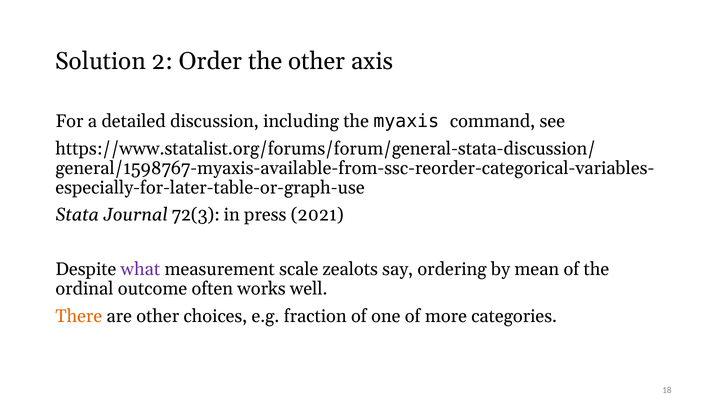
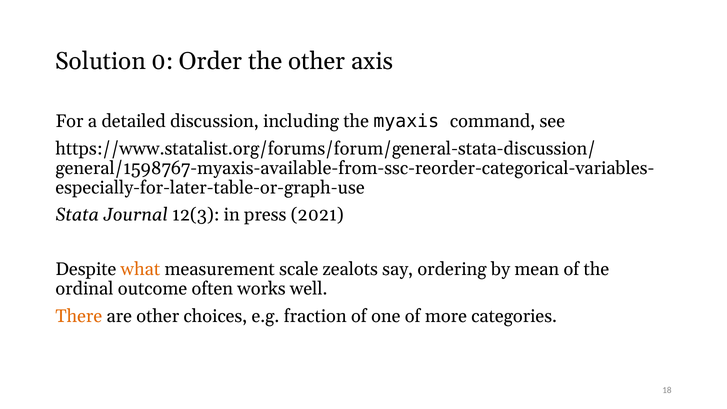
2: 2 -> 0 (162, 61)
72(3: 72(3 -> 12(3 (196, 215)
what colour: purple -> orange (140, 269)
